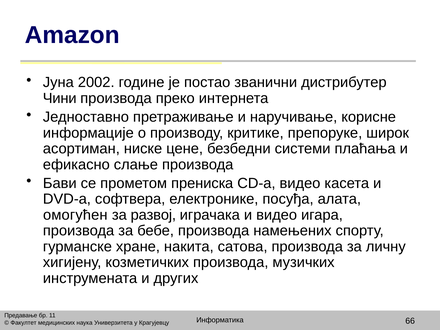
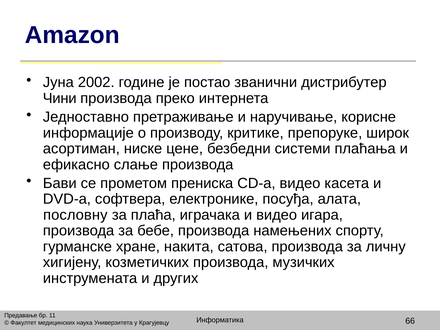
омогућен: омогућен -> пословну (75, 215)
развој: развој -> плаћа (153, 215)
